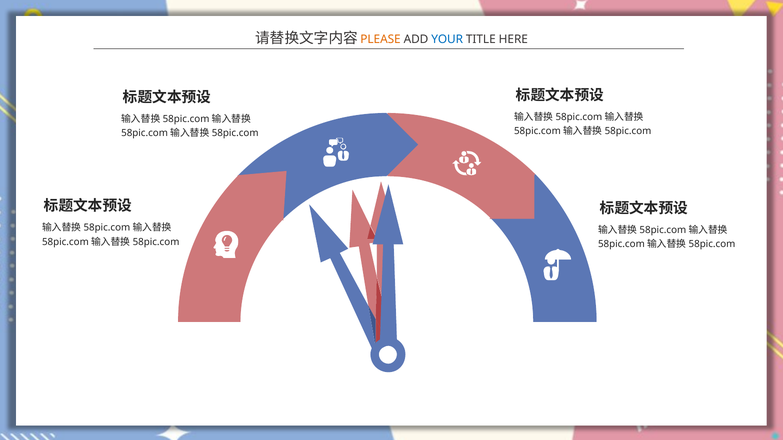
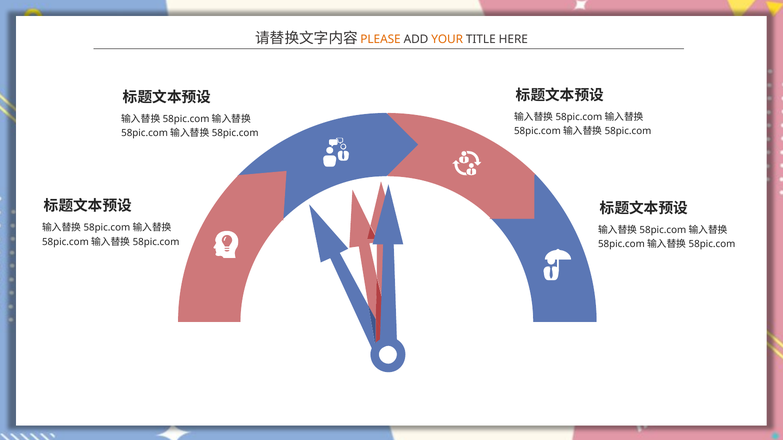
YOUR colour: blue -> orange (447, 40)
